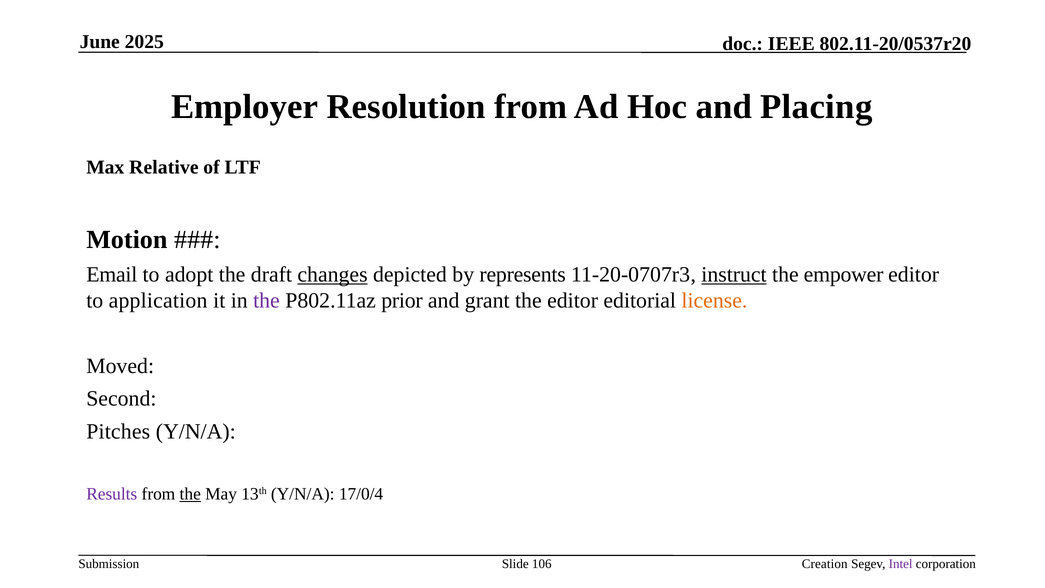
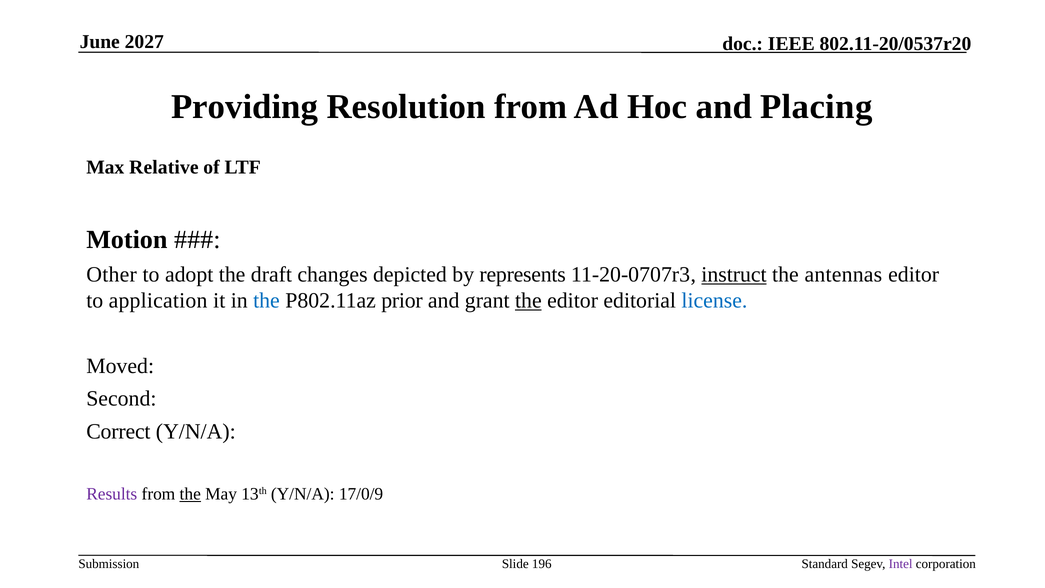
2025: 2025 -> 2027 (144, 42)
Employer: Employer -> Providing (245, 107)
Email: Email -> Other (112, 274)
changes underline: present -> none (333, 274)
empower: empower -> antennas (843, 274)
the colour: purple -> blue (266, 301)
the underline: none -> present (528, 301)
license colour: orange -> blue (714, 301)
Pitches: Pitches -> Correct (118, 431)
17/0/4: 17/0/4 -> 17/0/9 (361, 494)
106: 106 -> 196 (542, 564)
Creation: Creation -> Standard (825, 564)
